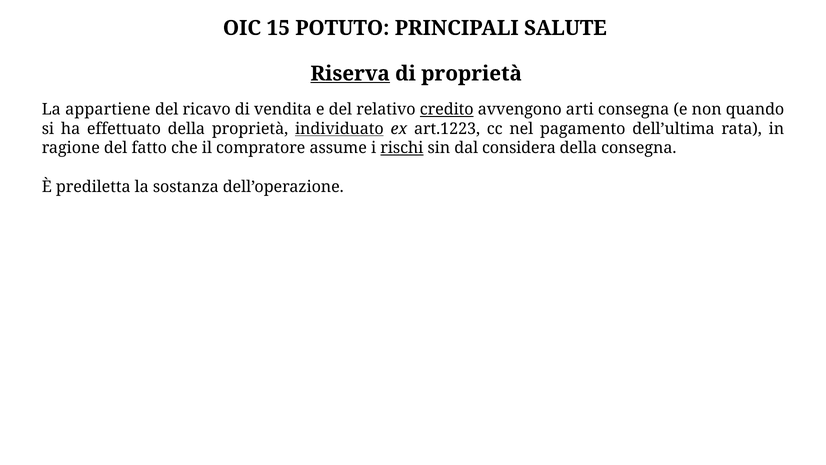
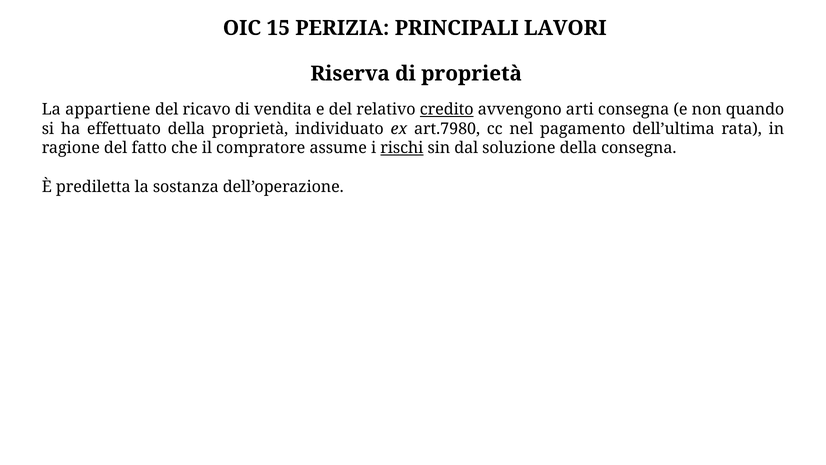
POTUTO: POTUTO -> PERIZIA (342, 28)
SALUTE: SALUTE -> LAVORI (565, 28)
Riserva underline: present -> none (350, 74)
individuato underline: present -> none (339, 129)
art.1223: art.1223 -> art.7980 (447, 129)
considera: considera -> soluzione (519, 148)
